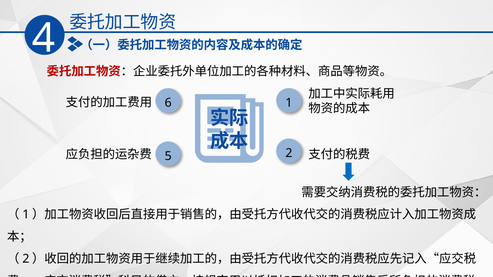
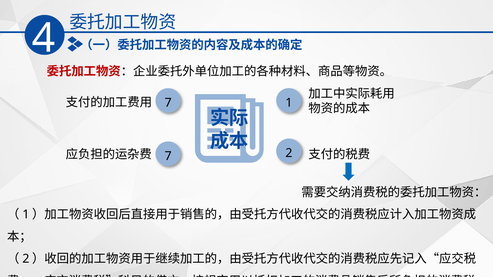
6: 6 -> 7 (168, 103)
5: 5 -> 7 (168, 156)
